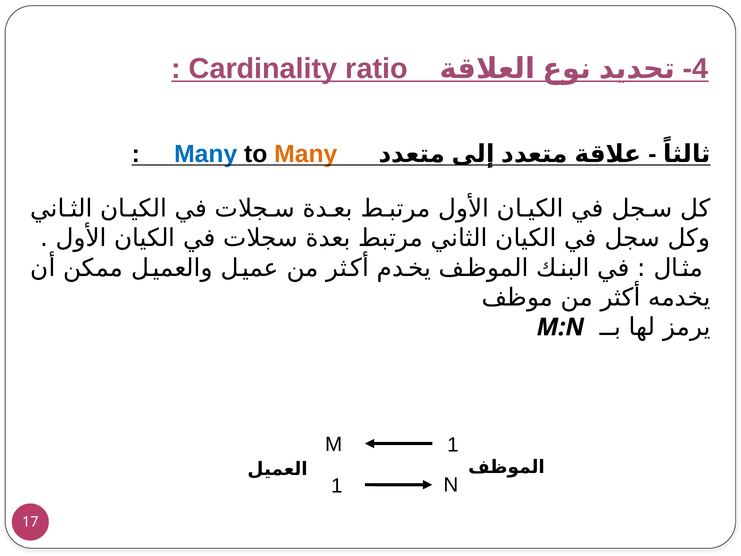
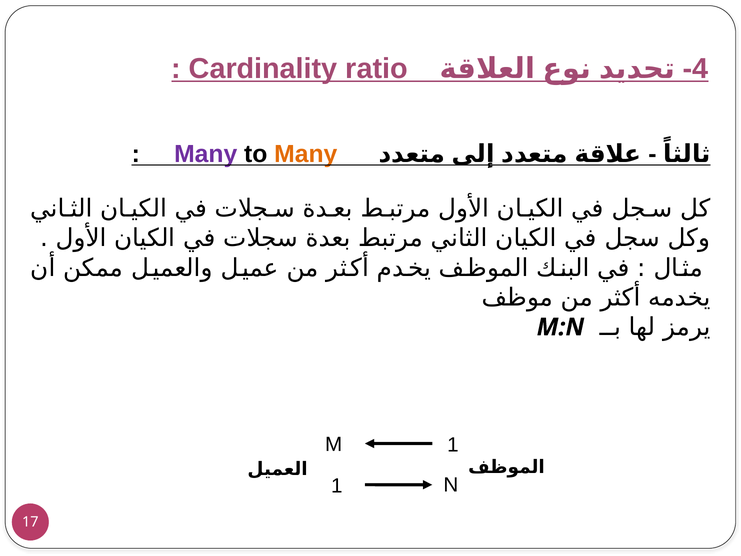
Many colour: blue -> purple (206, 154)
